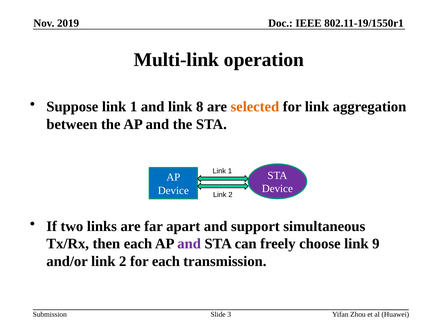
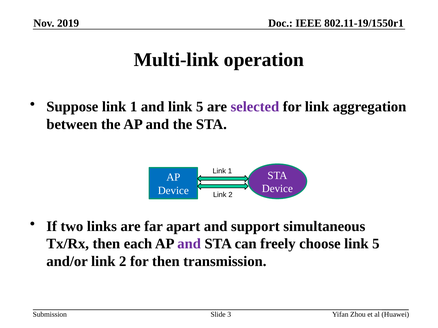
and link 8: 8 -> 5 (200, 107)
selected colour: orange -> purple (255, 107)
choose link 9: 9 -> 5 (376, 244)
for each: each -> then (166, 262)
